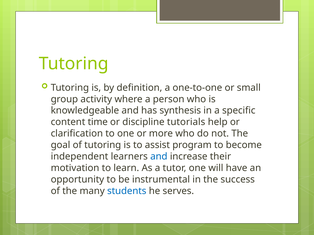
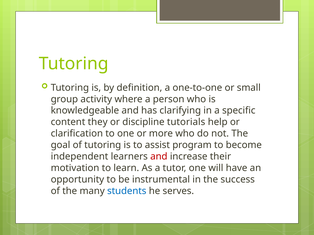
synthesis: synthesis -> clarifying (180, 111)
time: time -> they (98, 122)
and colour: blue -> red (159, 157)
